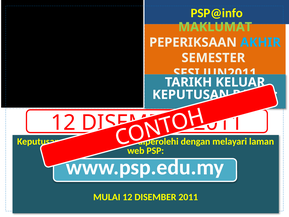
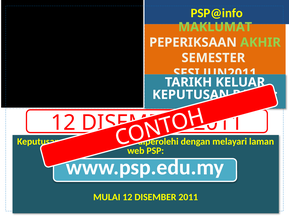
AKHIR colour: light blue -> light green (260, 42)
